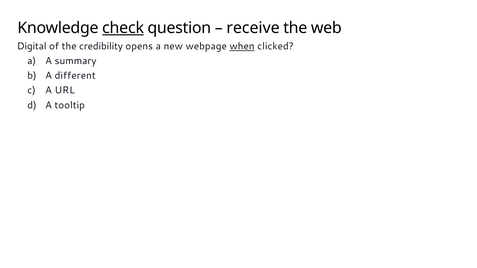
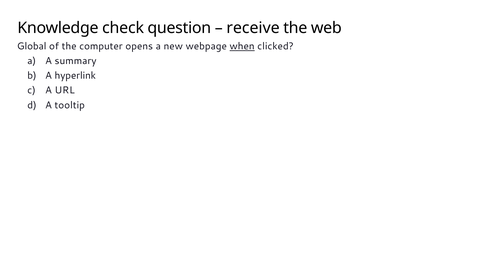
check underline: present -> none (123, 28)
Digital: Digital -> Global (32, 46)
credibility: credibility -> computer (101, 46)
different: different -> hyperlink (75, 76)
